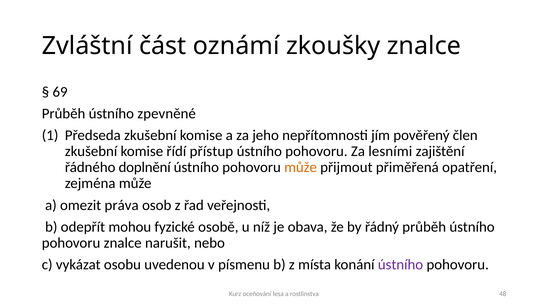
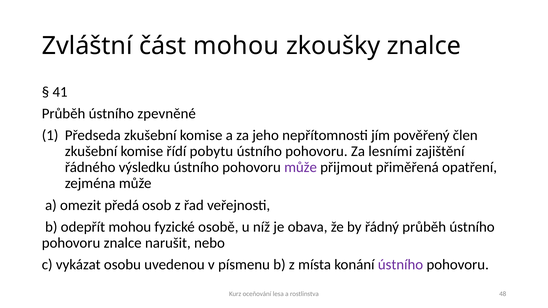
část oznámí: oznámí -> mohou (236, 46)
69: 69 -> 41 (60, 92)
přístup: přístup -> pobytu (211, 152)
doplnění: doplnění -> výsledku (145, 168)
může colour: orange -> purple (301, 168)
práva: práva -> předá (122, 205)
